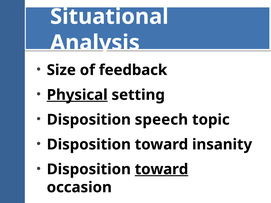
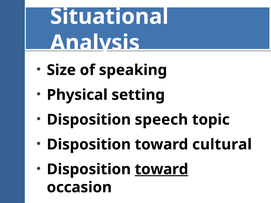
feedback: feedback -> speaking (133, 70)
Physical underline: present -> none (77, 95)
insanity: insanity -> cultural (222, 145)
